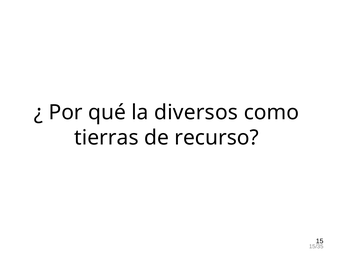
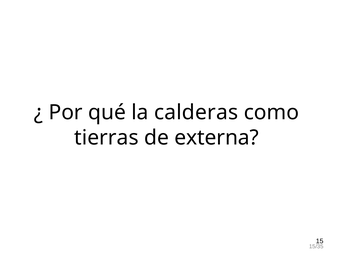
diversos: diversos -> calderas (196, 113)
recurso: recurso -> externa (217, 138)
